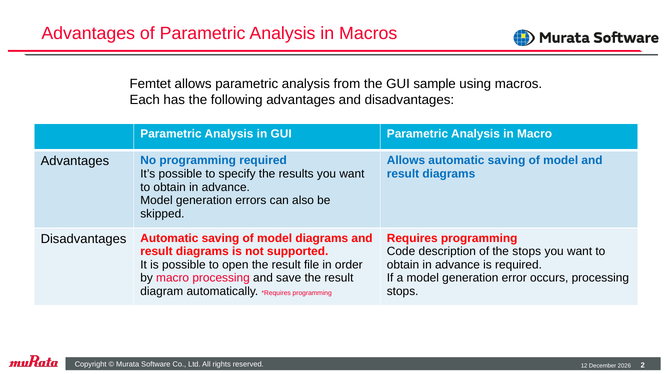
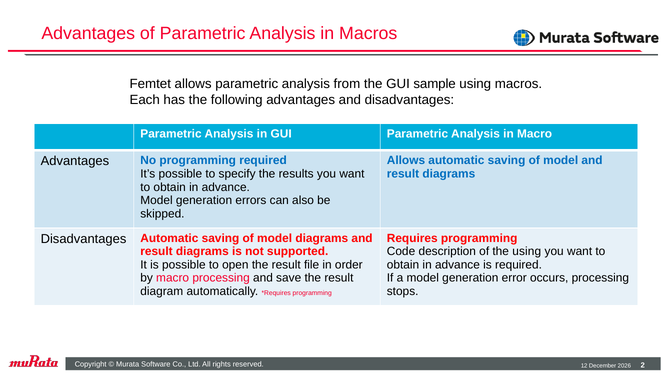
the stops: stops -> using (527, 252)
